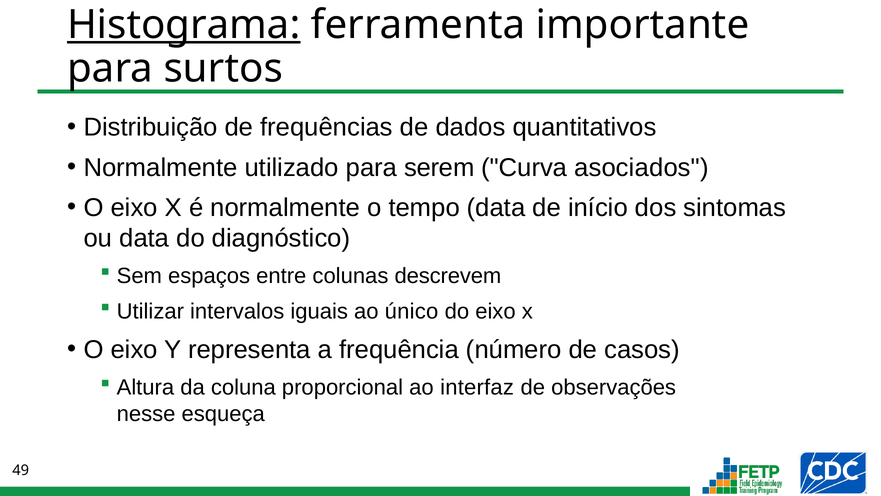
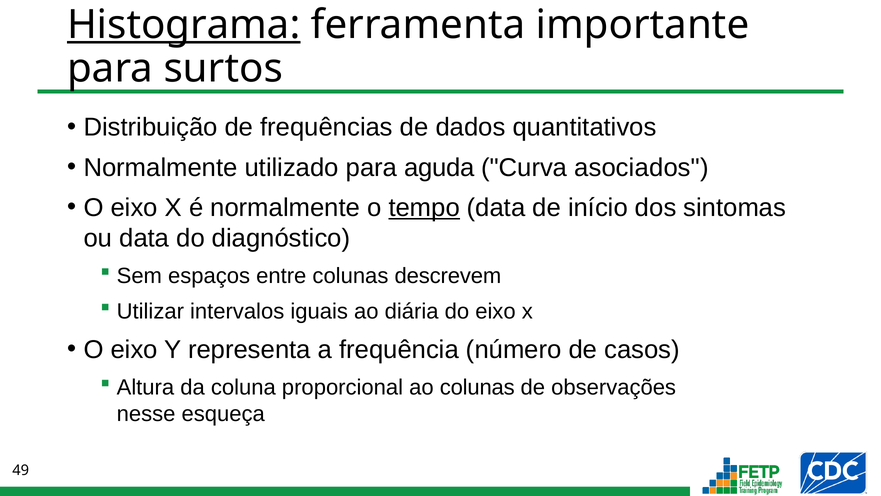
serem: serem -> aguda (439, 167)
tempo underline: none -> present (424, 207)
único: único -> diária (412, 311)
ao interfaz: interfaz -> colunas (477, 387)
